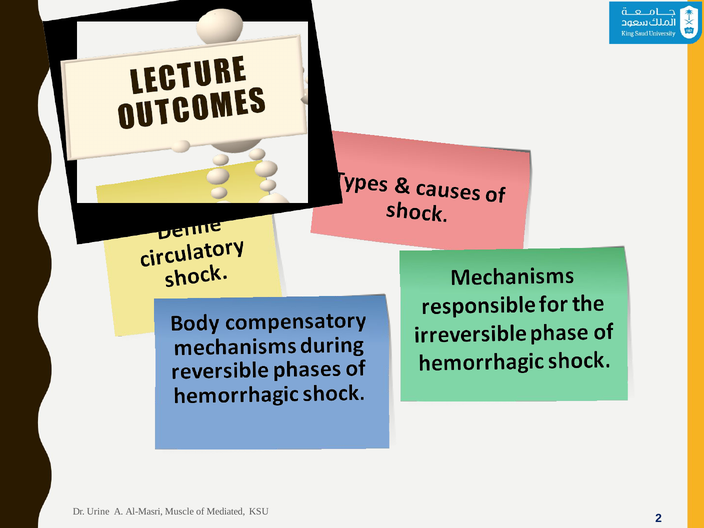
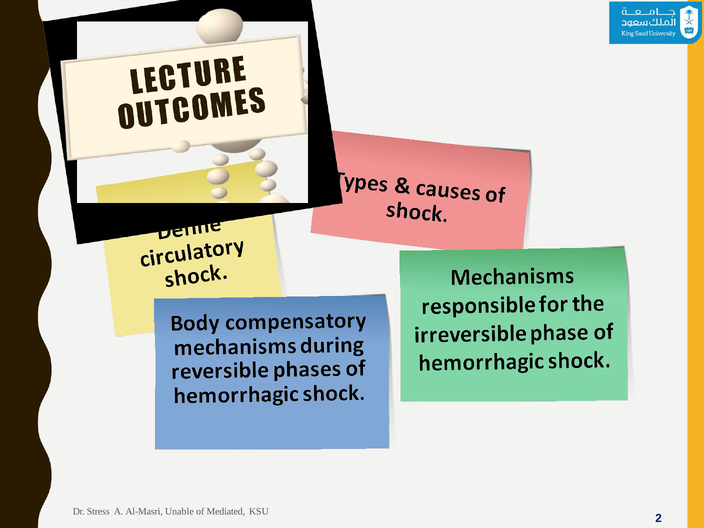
Urine: Urine -> Stress (98, 512)
Muscle: Muscle -> Unable (179, 512)
